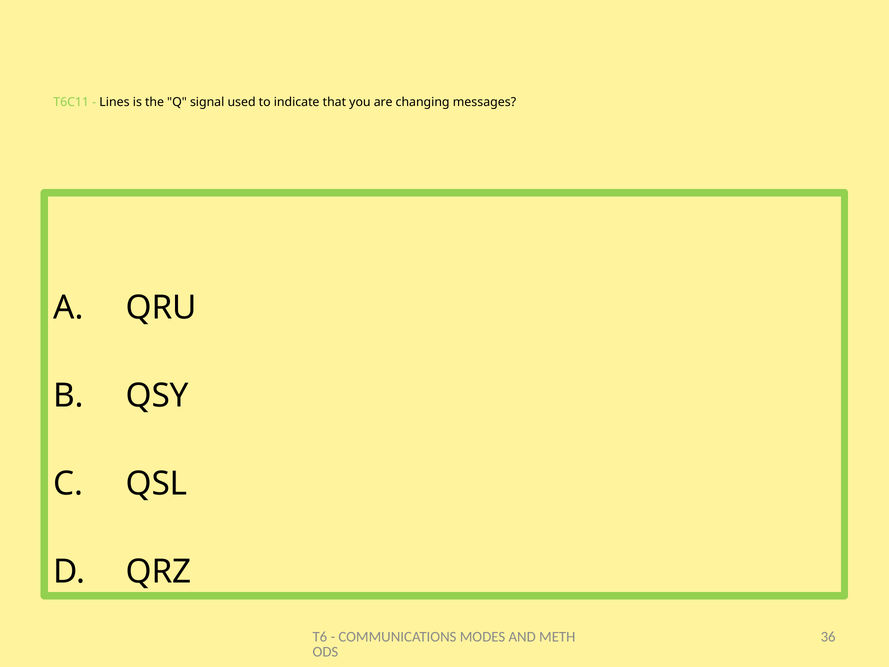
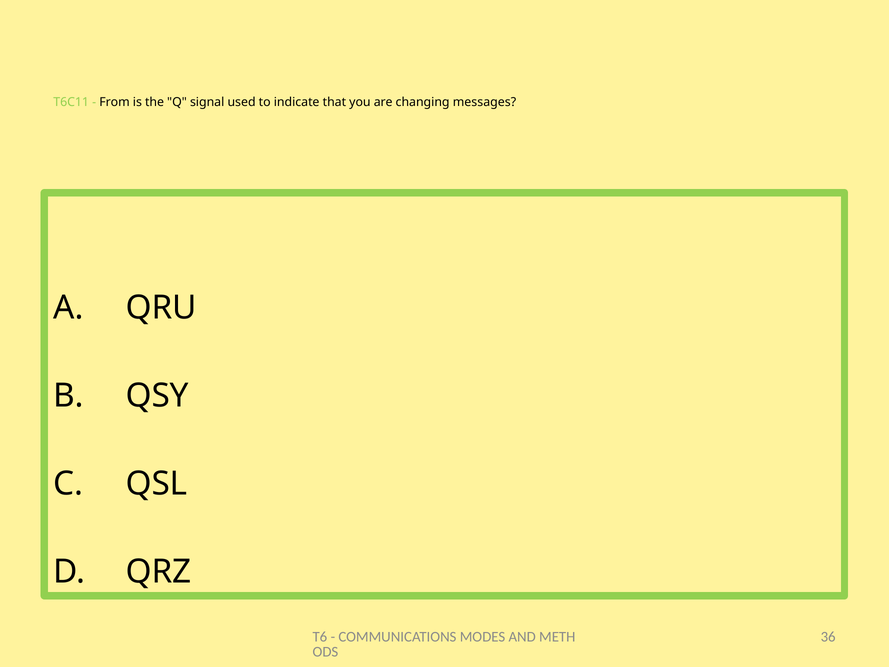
Lines: Lines -> From (114, 102)
